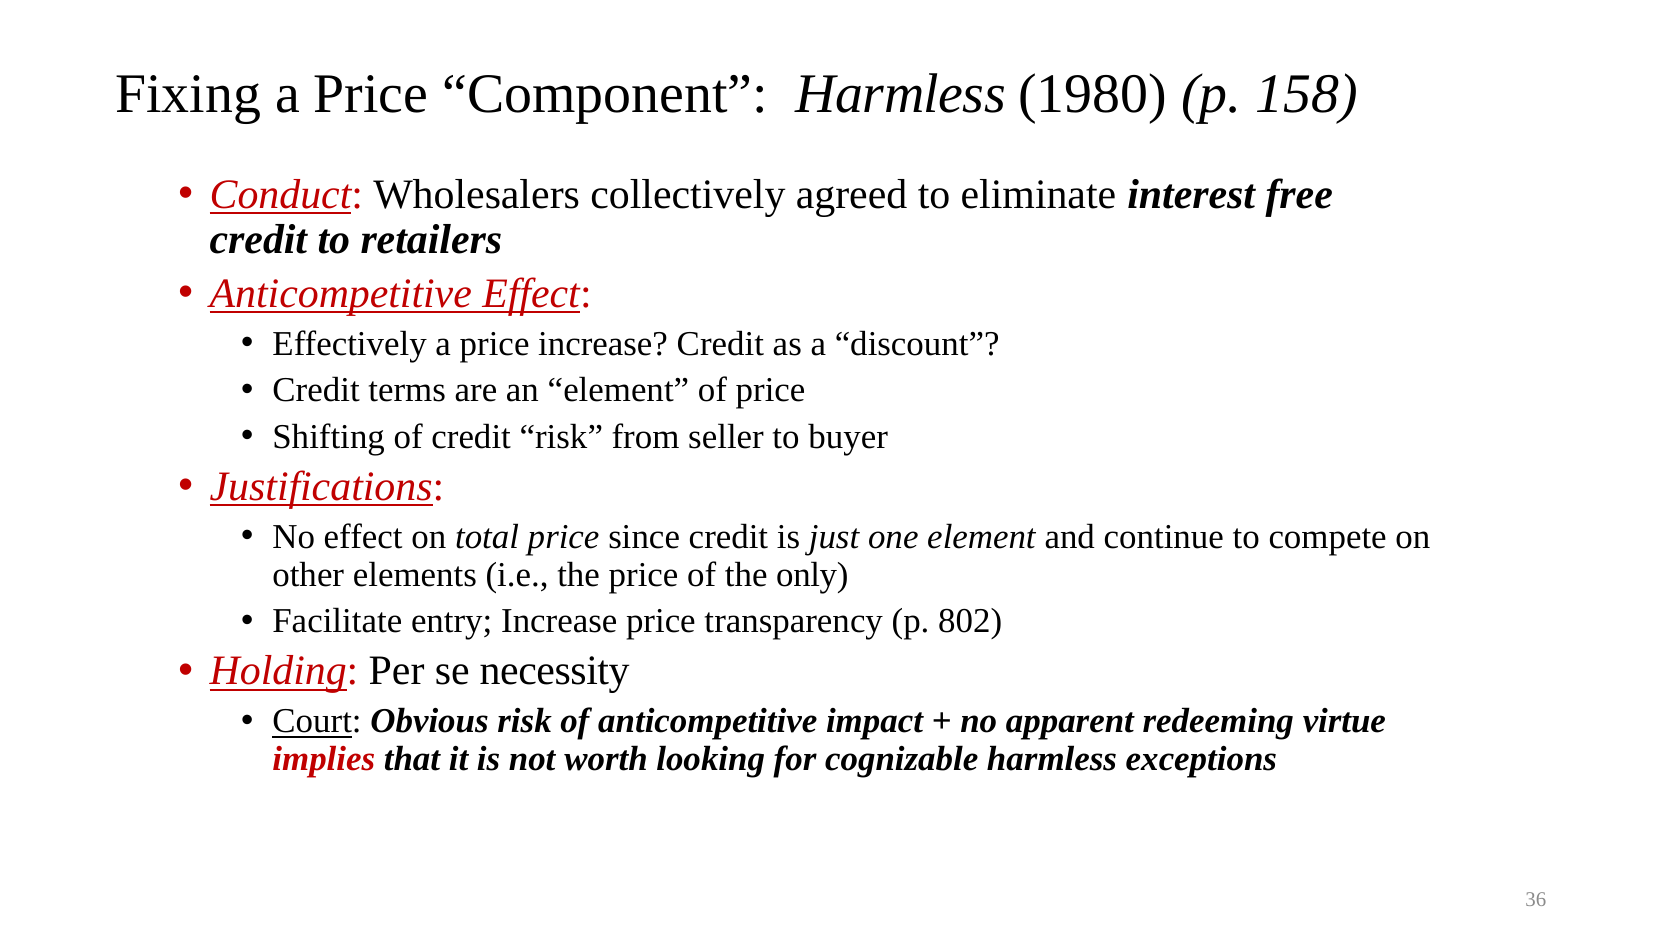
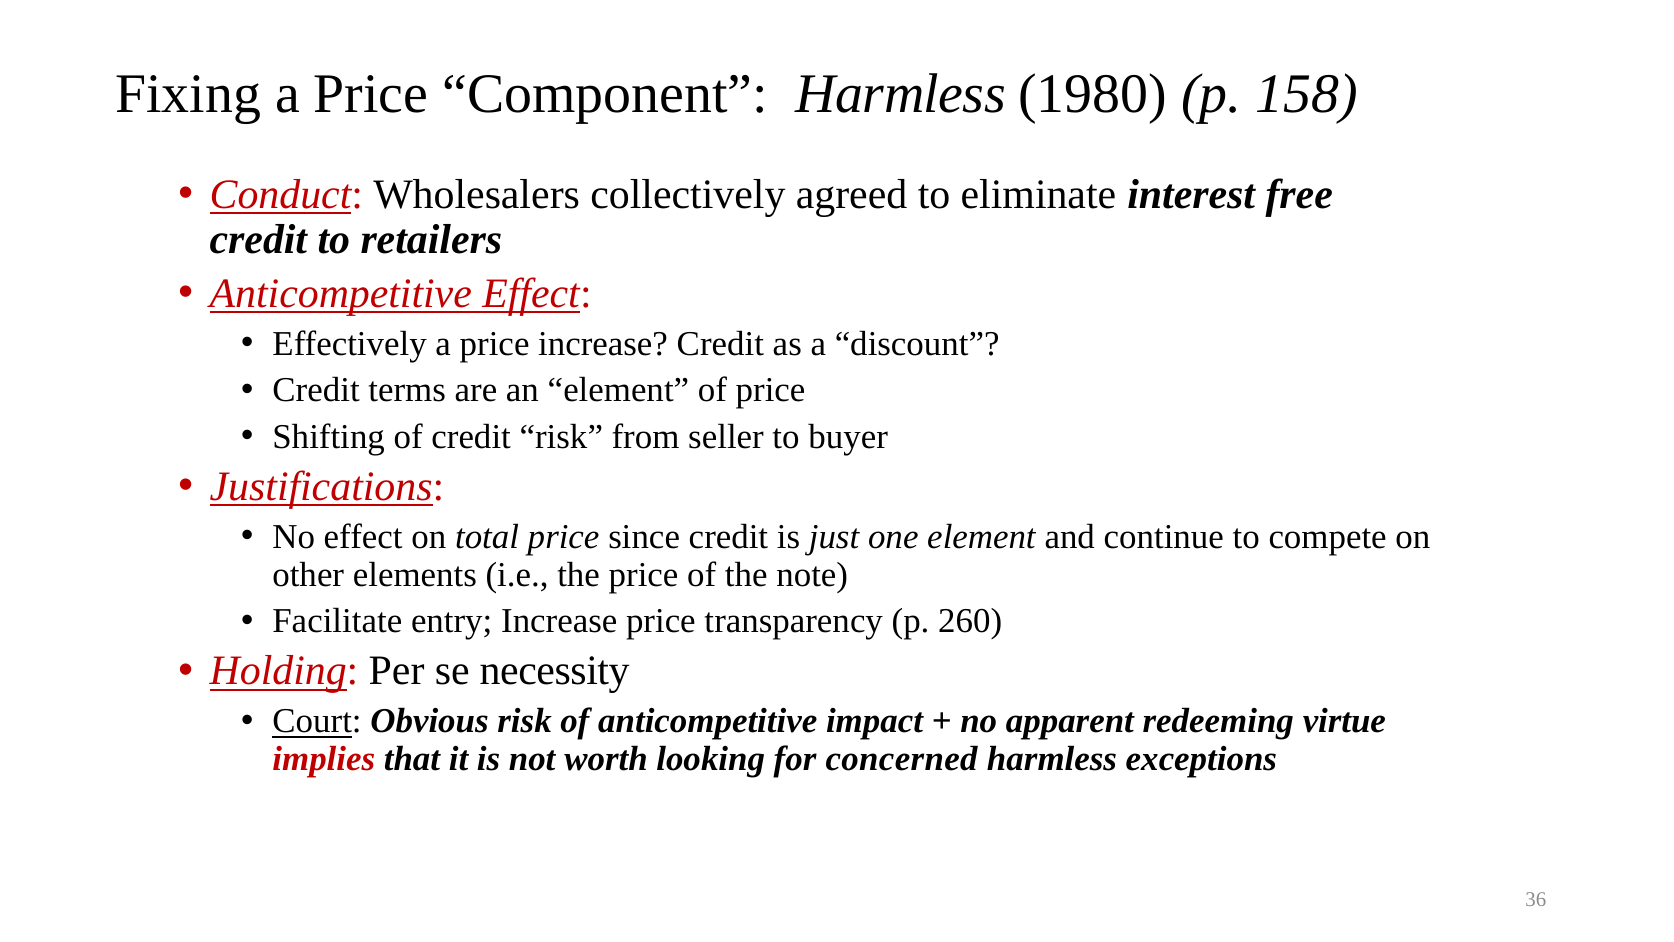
only: only -> note (812, 574)
802: 802 -> 260 (970, 621)
cognizable: cognizable -> concerned (902, 759)
